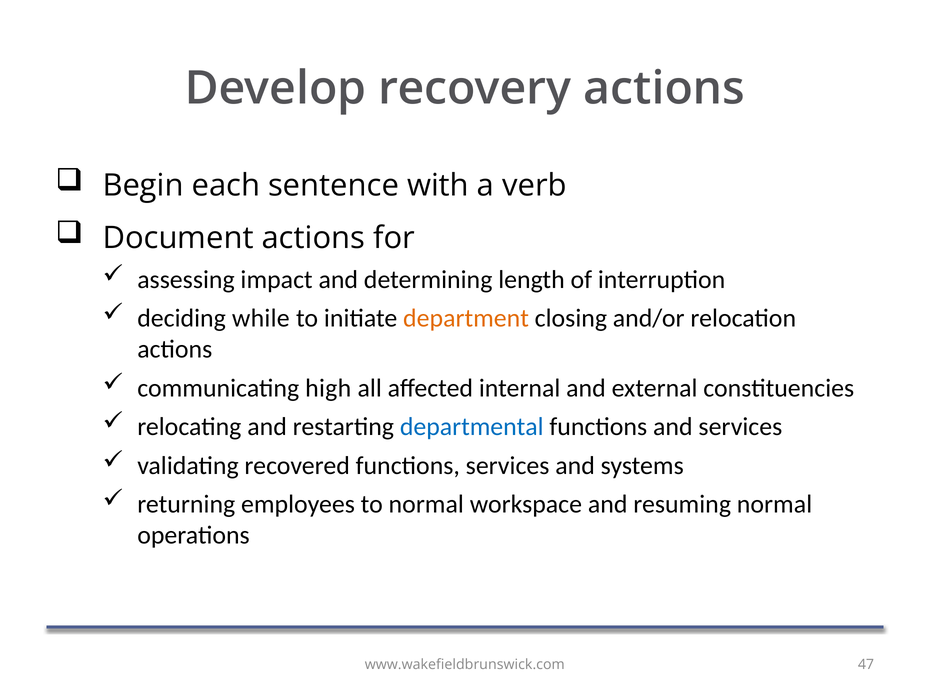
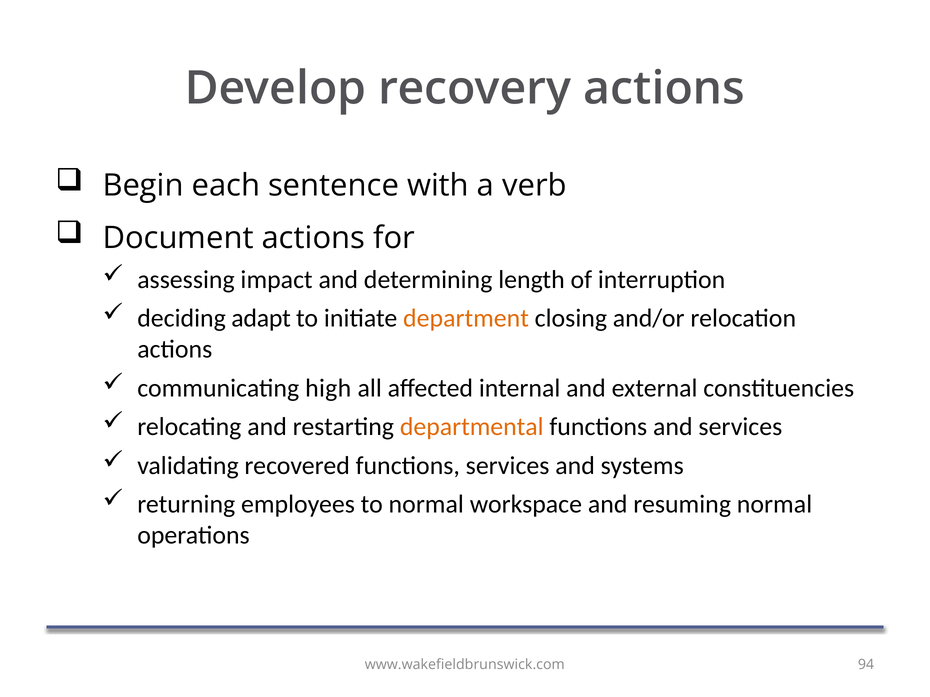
while: while -> adapt (261, 319)
departmental colour: blue -> orange (472, 427)
47: 47 -> 94 (866, 665)
